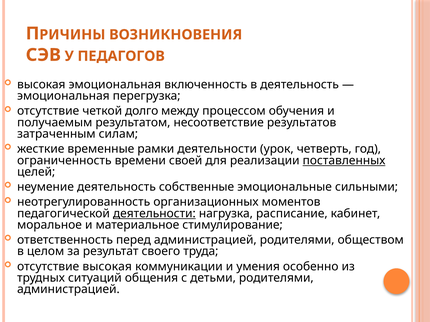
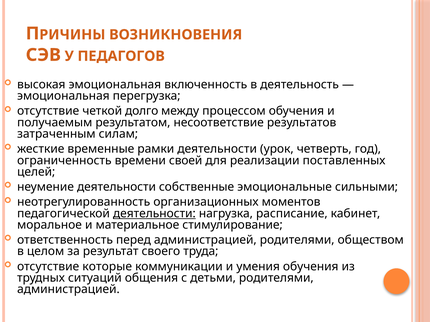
поставленных underline: present -> none (344, 161)
неумение деятельность: деятельность -> деятельности (116, 187)
отсутствие высокая: высокая -> которые (107, 267)
умения особенно: особенно -> обучения (311, 267)
